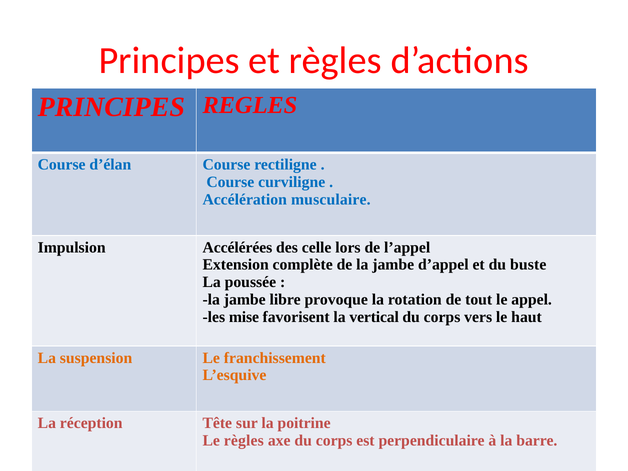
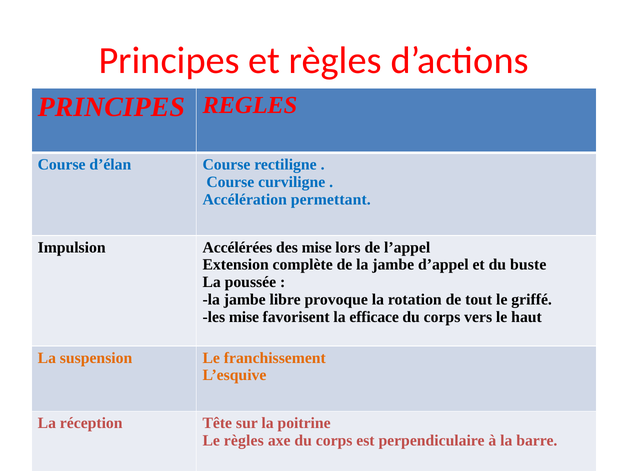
musculaire: musculaire -> permettant (331, 199)
des celle: celle -> mise (317, 247)
appel: appel -> griffé (532, 300)
vertical: vertical -> efficace (374, 317)
